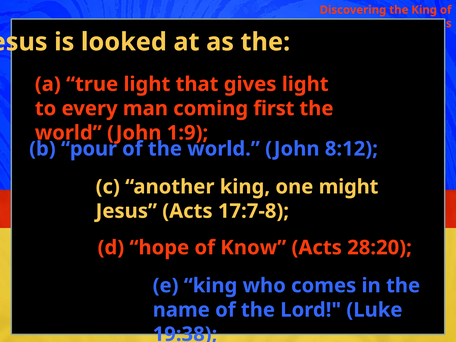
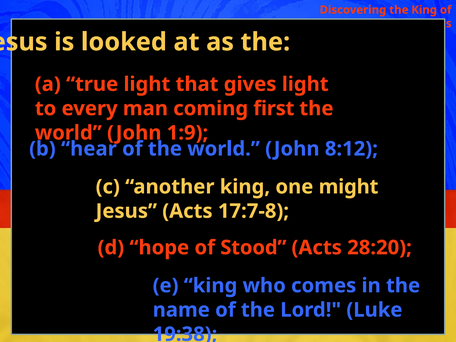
pour: pour -> hear (89, 149)
Know: Know -> Stood (253, 248)
